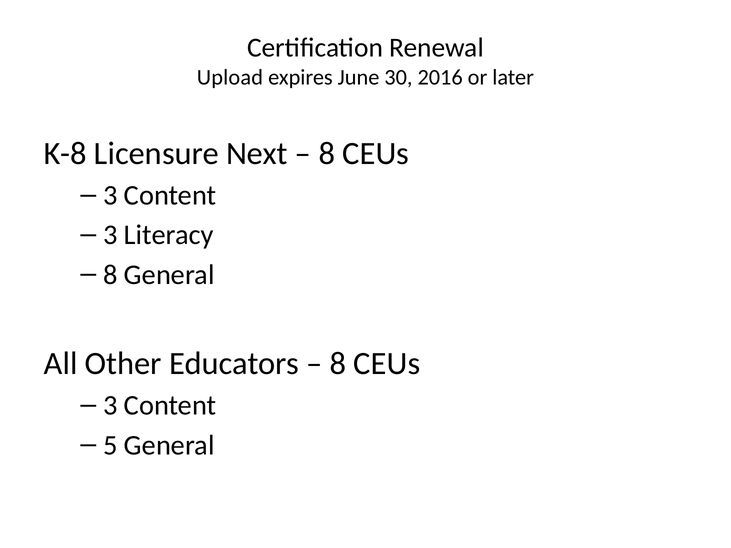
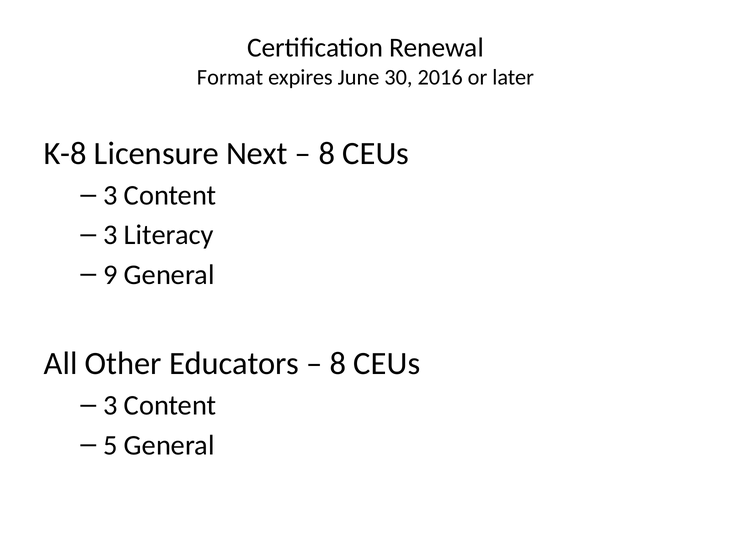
Upload: Upload -> Format (230, 77)
8: 8 -> 9 (110, 275)
